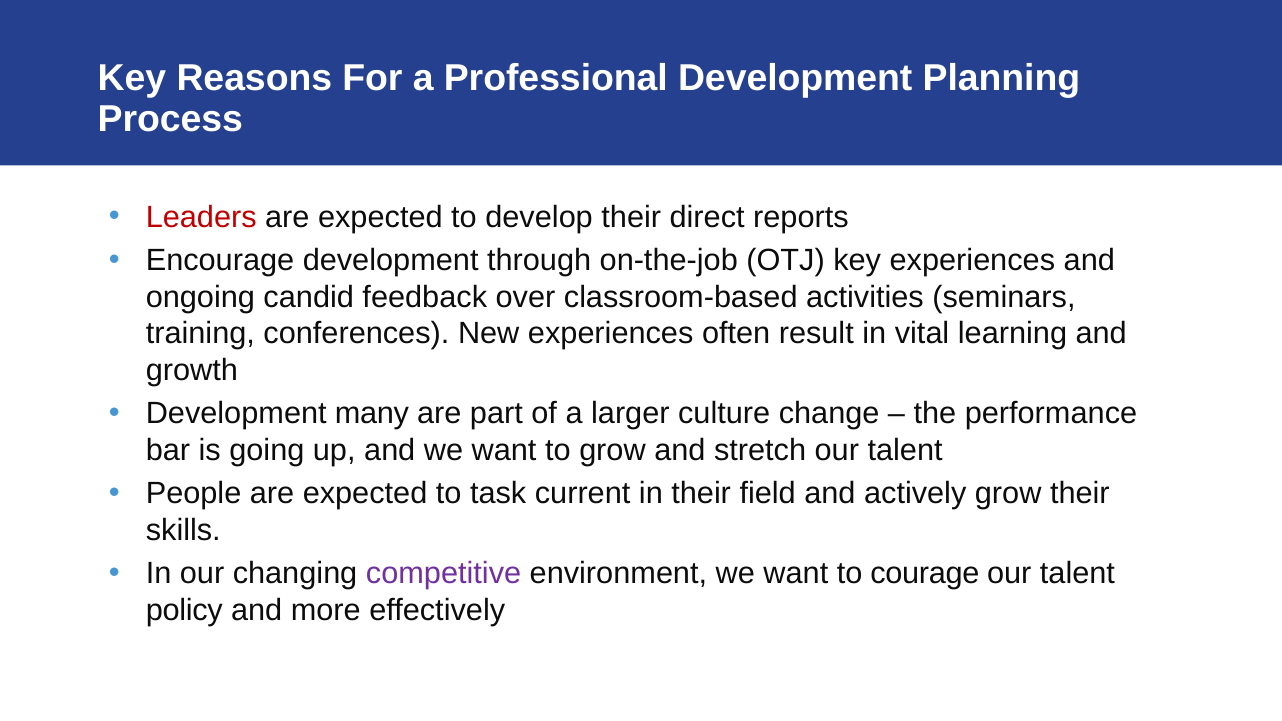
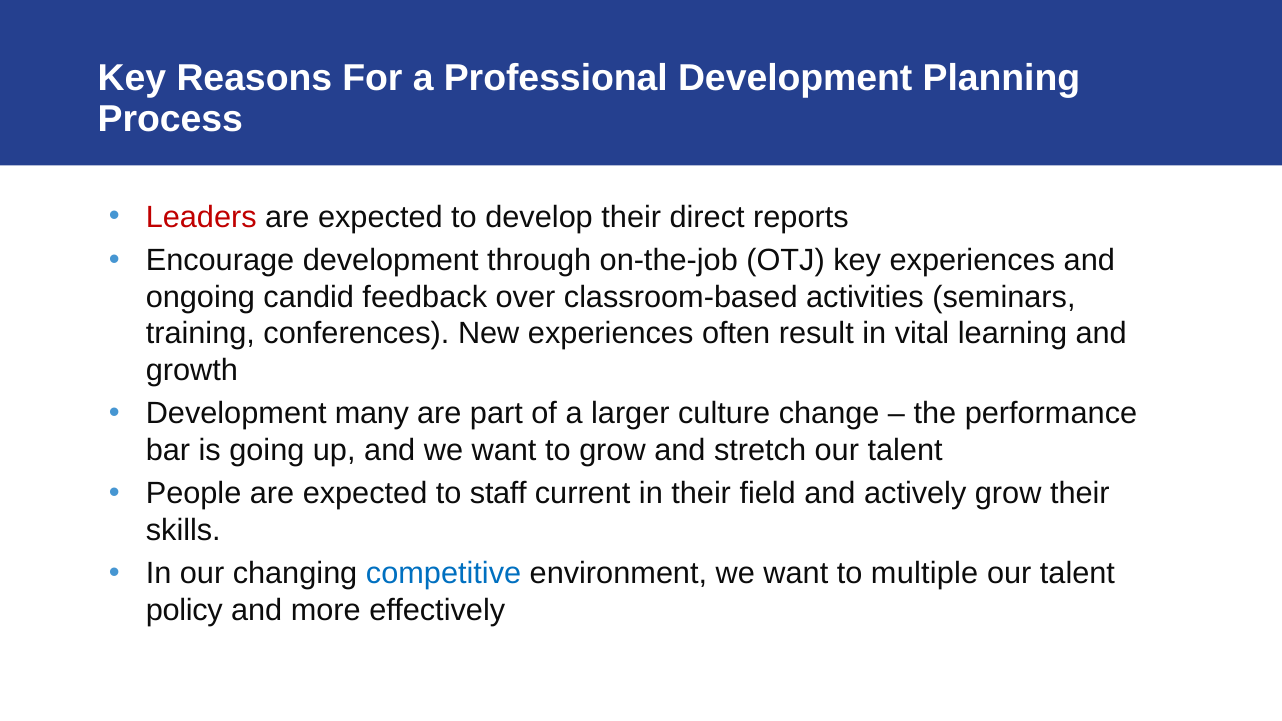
task: task -> staff (498, 494)
competitive colour: purple -> blue (444, 574)
courage: courage -> multiple (925, 574)
